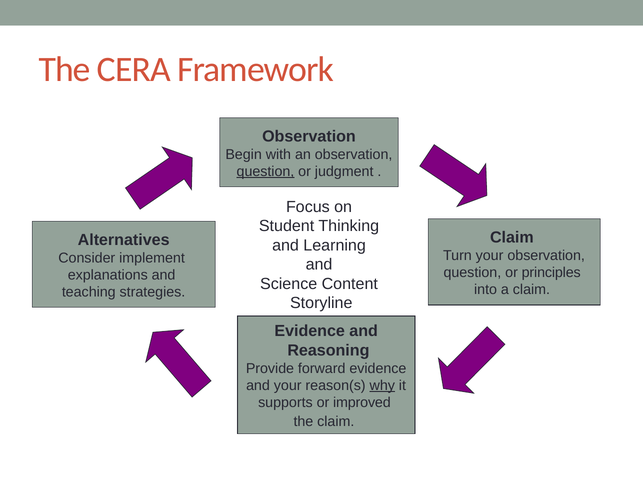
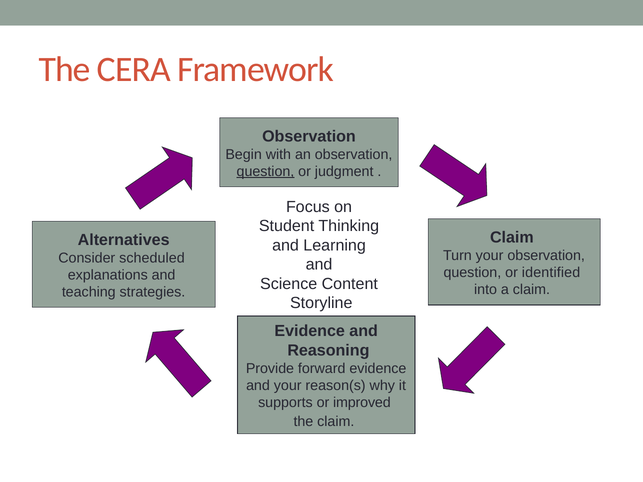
implement: implement -> scheduled (152, 258)
principles: principles -> identified (551, 273)
why underline: present -> none (382, 386)
